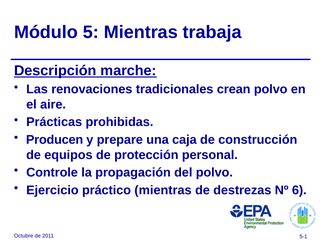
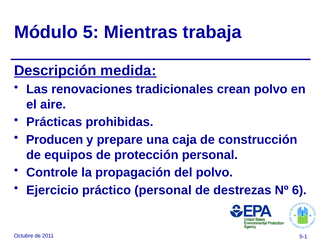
marche: marche -> medida (128, 71)
práctico mientras: mientras -> personal (163, 190)
